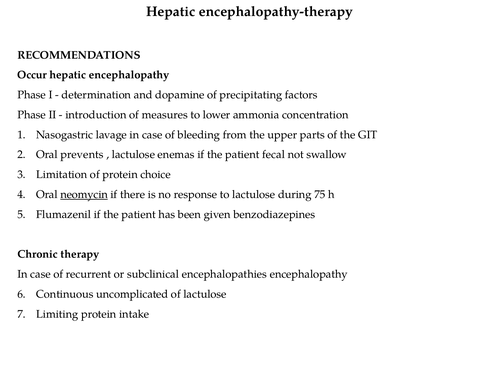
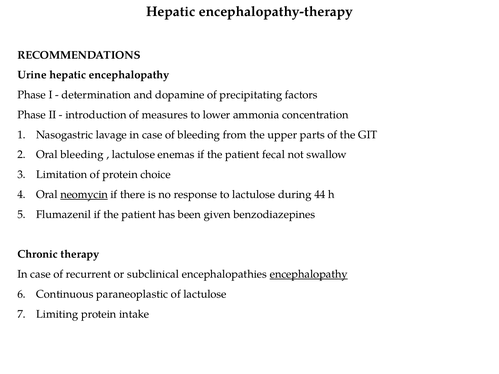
Occur: Occur -> Urine (32, 75)
Oral prevents: prevents -> bleeding (82, 155)
75: 75 -> 44 (320, 195)
encephalopathy underline: none -> present (309, 274)
uncomplicated: uncomplicated -> paraneoplastic (132, 294)
